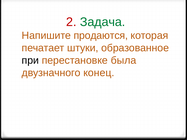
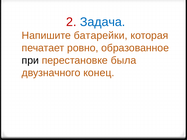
Задача colour: green -> blue (103, 22)
продаются: продаются -> батарейки (101, 36)
штуки: штуки -> ровно (83, 48)
